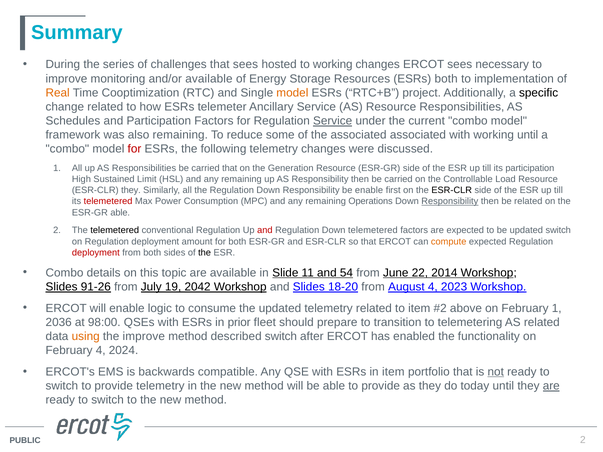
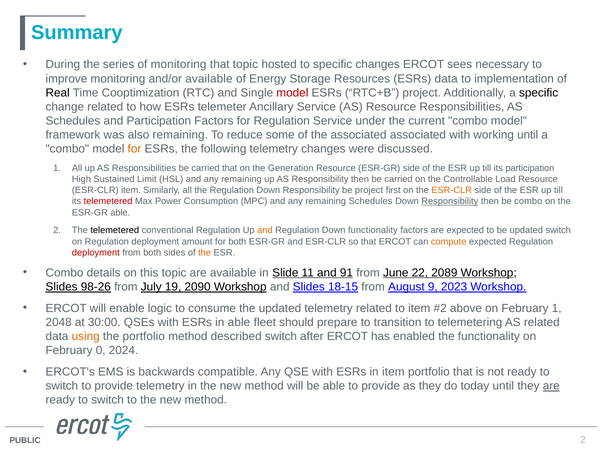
of challenges: challenges -> monitoring (179, 65)
that sees: sees -> topic (245, 65)
to working: working -> specific (333, 65)
ESRs both: both -> data (446, 79)
Real colour: orange -> black (58, 93)
model colour: orange -> red (292, 93)
Service underline: present -> none (333, 121)
for colour: red -> orange (134, 149)
ESR-CLR they: they -> item (131, 190)
be enable: enable -> project (369, 190)
ESR-CLR colour: black -> orange (452, 190)
remaining Operations: Operations -> Schedules (371, 202)
be related: related -> combo (528, 202)
and colour: red -> orange (265, 231)
Down telemetered: telemetered -> functionality (373, 231)
the colour: black -> orange (205, 253)
54: 54 -> 91 (346, 273)
2014: 2014 -> 2089 (444, 273)
91-26: 91-26 -> 98-26 (96, 287)
2042: 2042 -> 2090 (198, 287)
18-20: 18-20 -> 18-15 (343, 287)
August 4: 4 -> 9 (433, 287)
2036: 2036 -> 2048 (59, 322)
98:00: 98:00 -> 30:00 (104, 322)
in prior: prior -> able (239, 322)
the improve: improve -> portfolio (144, 337)
February 4: 4 -> 0 (101, 351)
not underline: present -> none (496, 372)
